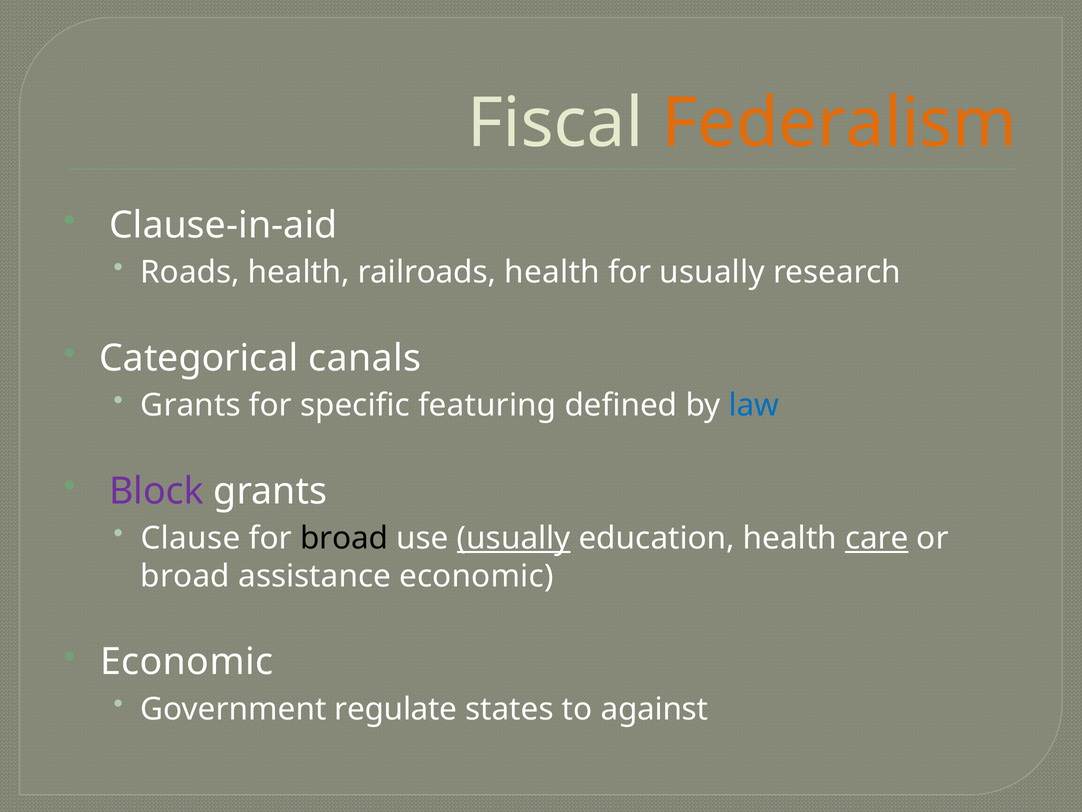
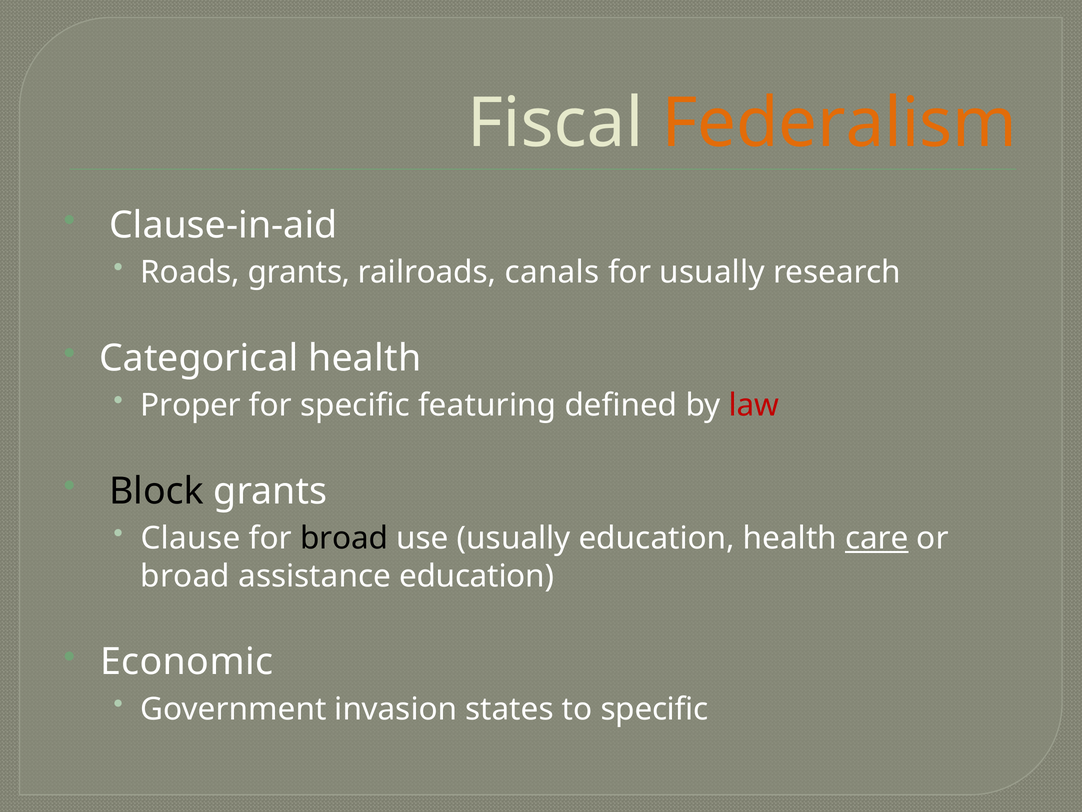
Roads health: health -> grants (299, 272)
railroads health: health -> canals (552, 272)
Categorical canals: canals -> health (365, 358)
Grants: Grants -> Proper (191, 405)
law colour: blue -> red (754, 405)
Block colour: purple -> black (156, 491)
usually underline: present -> none (514, 538)
assistance economic: economic -> education (477, 576)
regulate: regulate -> invasion (396, 709)
to against: against -> specific (654, 709)
